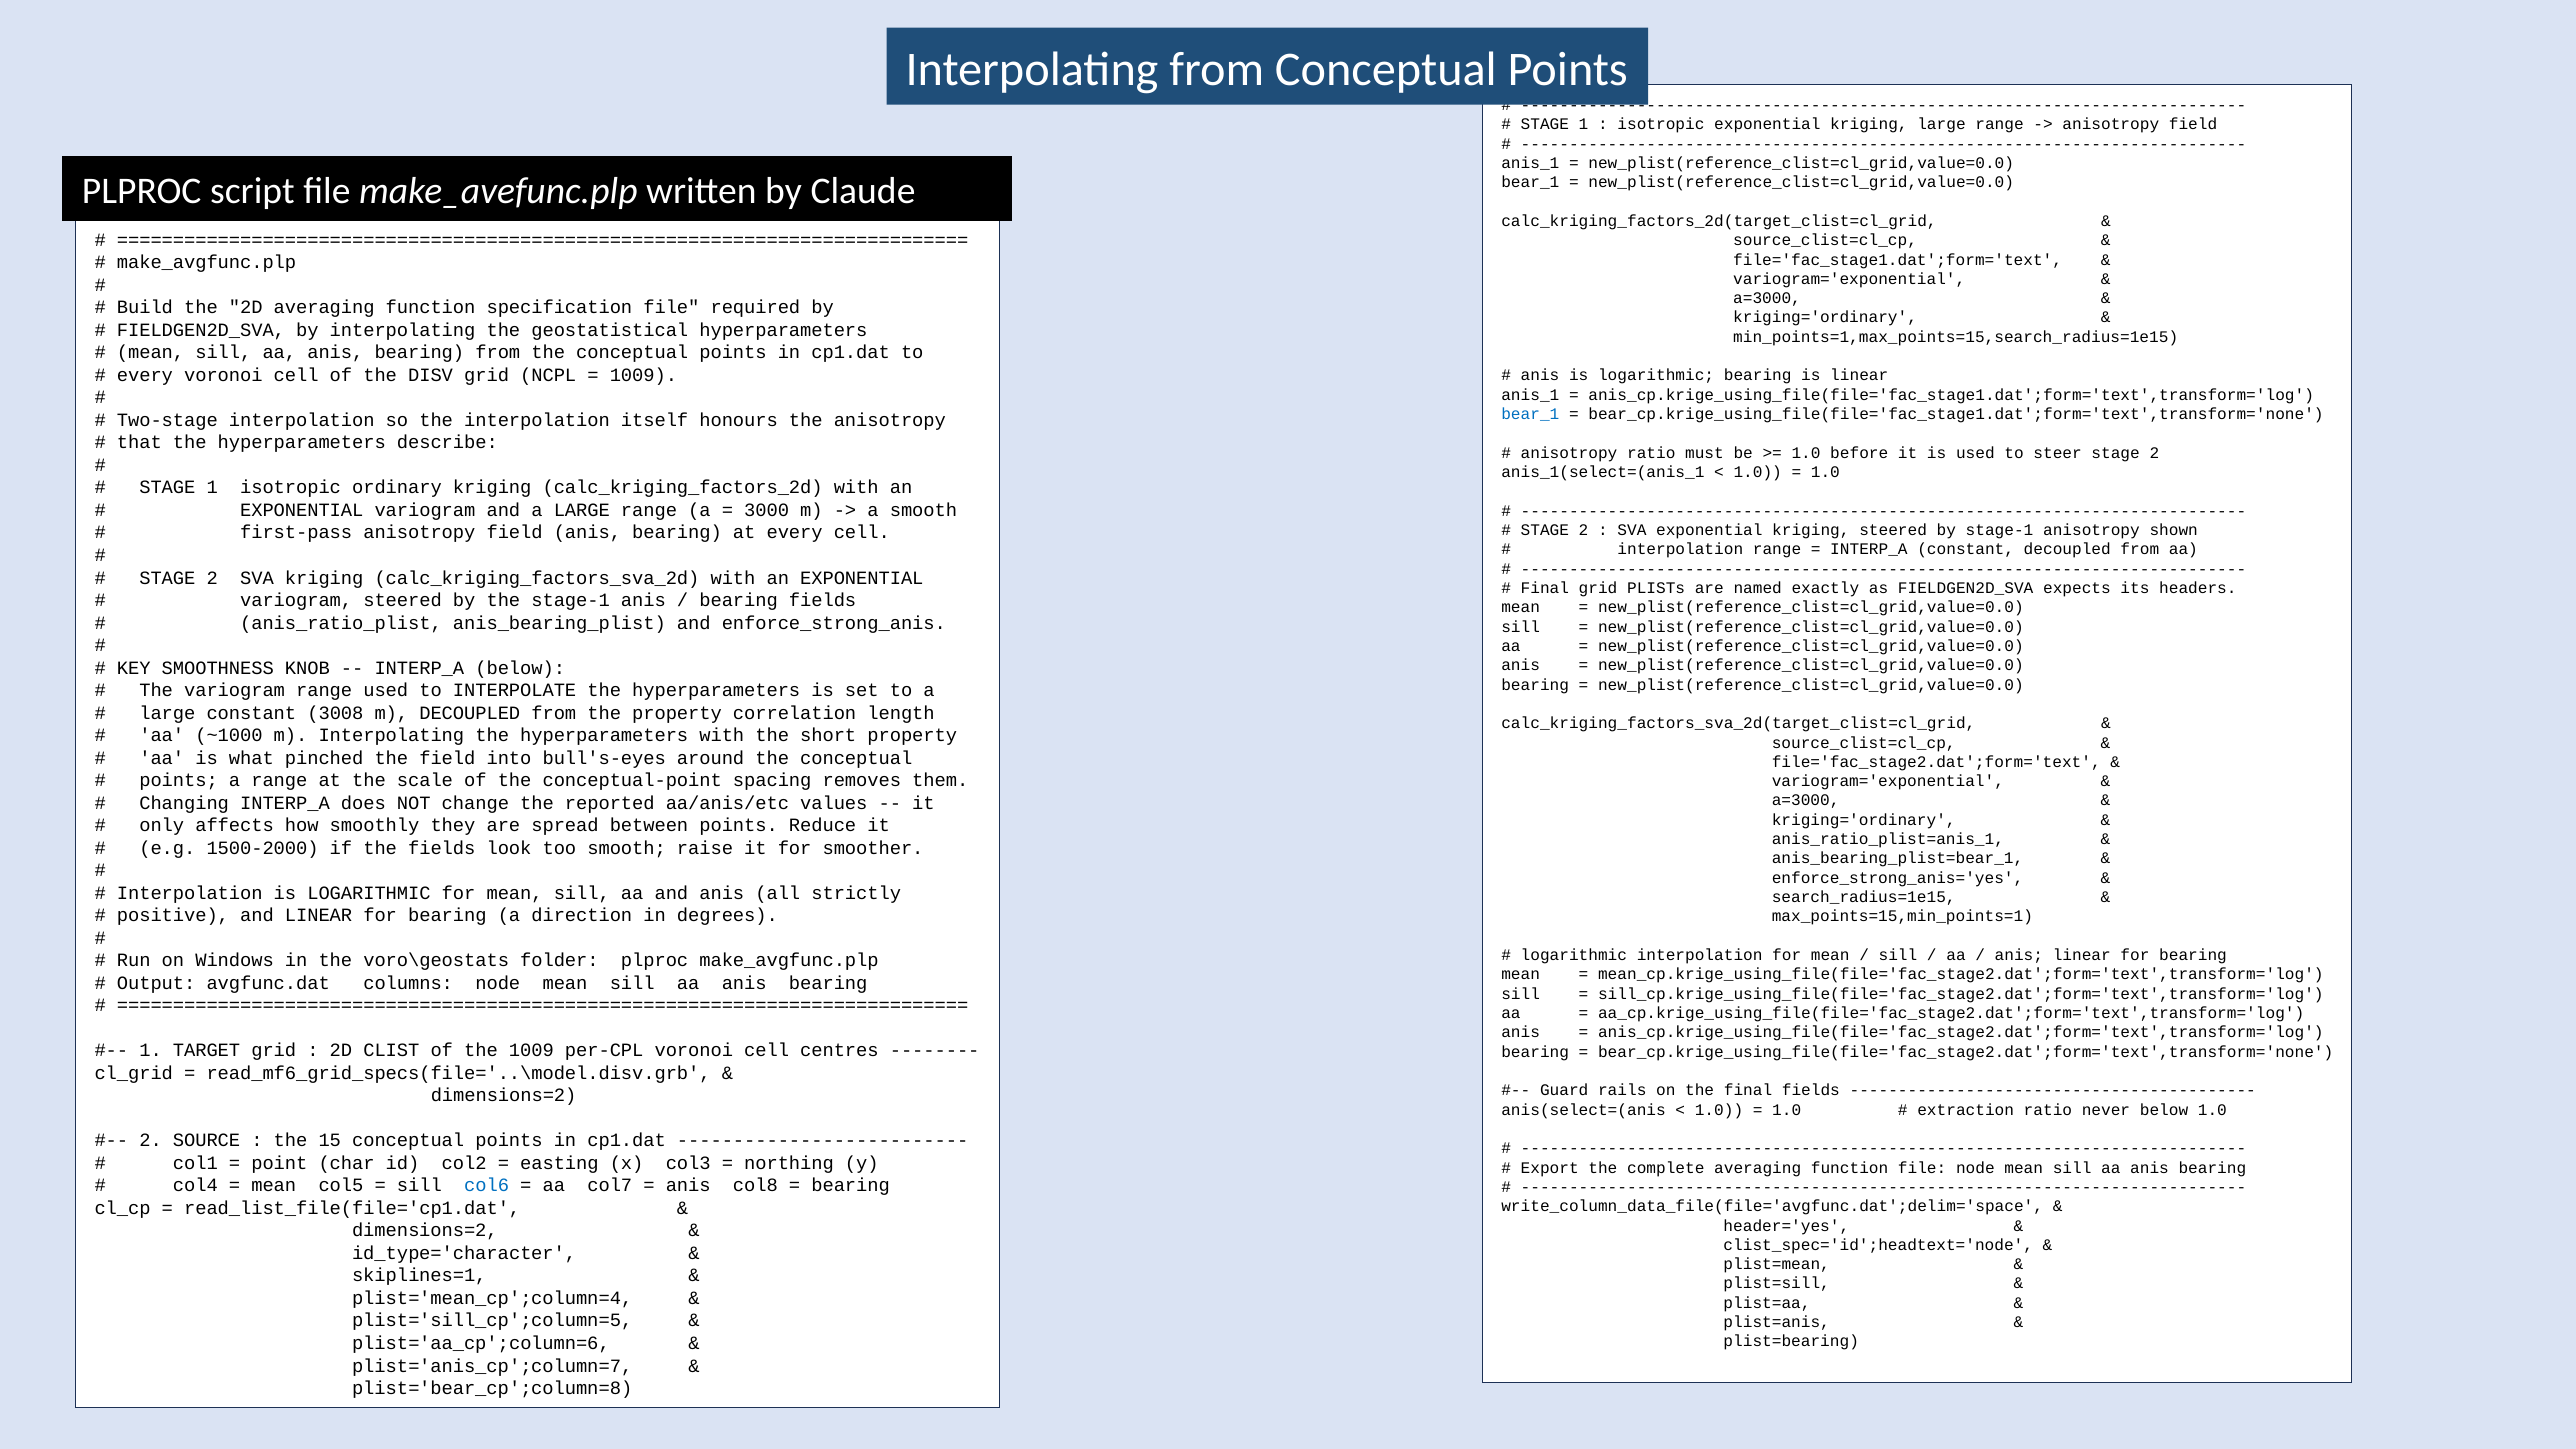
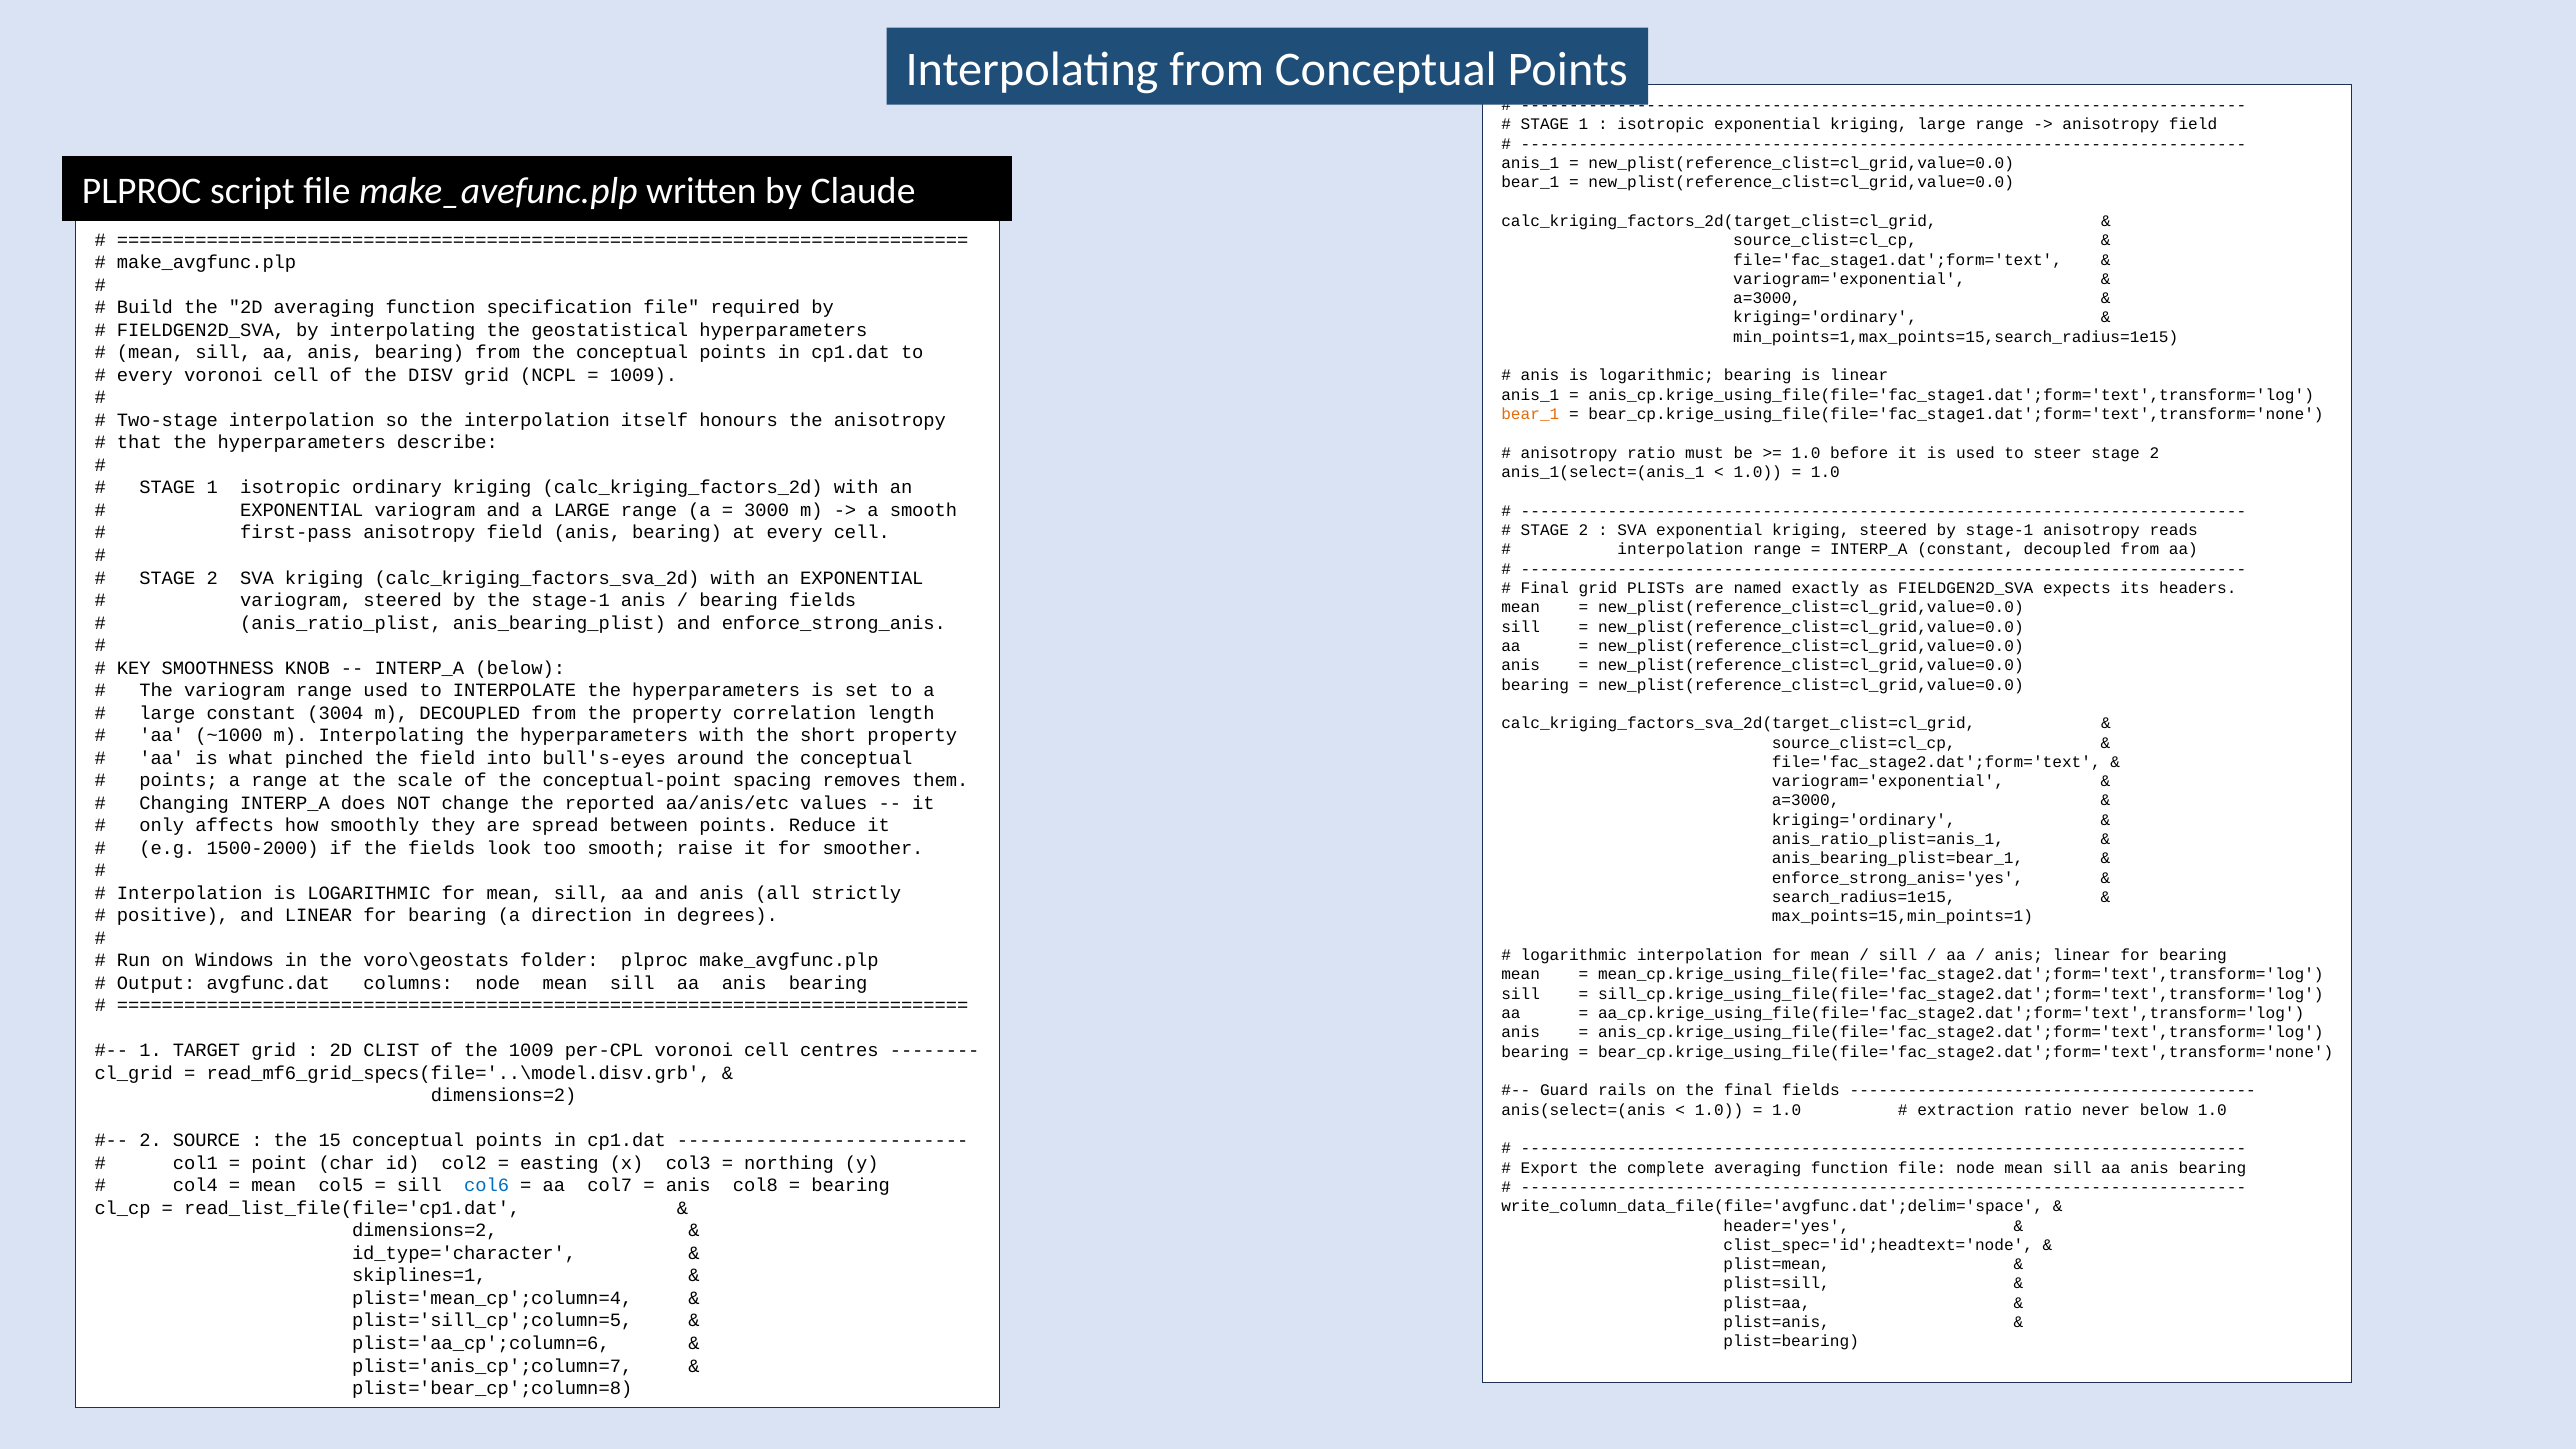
bear_1 colour: blue -> orange (1530, 414)
shown: shown -> reads (2174, 530)
3008: 3008 -> 3004 (335, 713)
